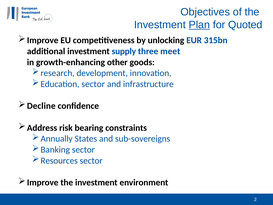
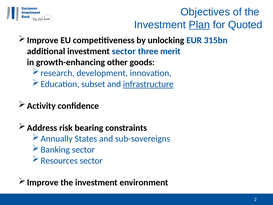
investment supply: supply -> sector (124, 51)
meet: meet -> merit (170, 51)
Education sector: sector -> subset (93, 84)
infrastructure underline: none -> present (148, 84)
Decline: Decline -> Activity (41, 106)
